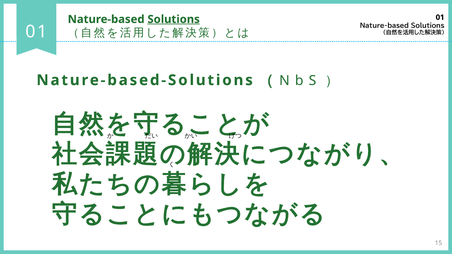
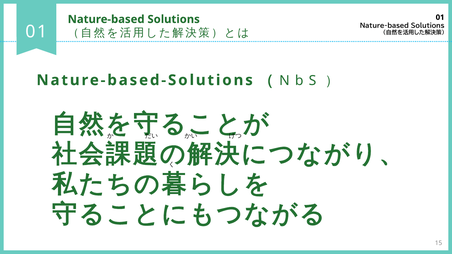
Solutions underline: present -> none (174, 19)
